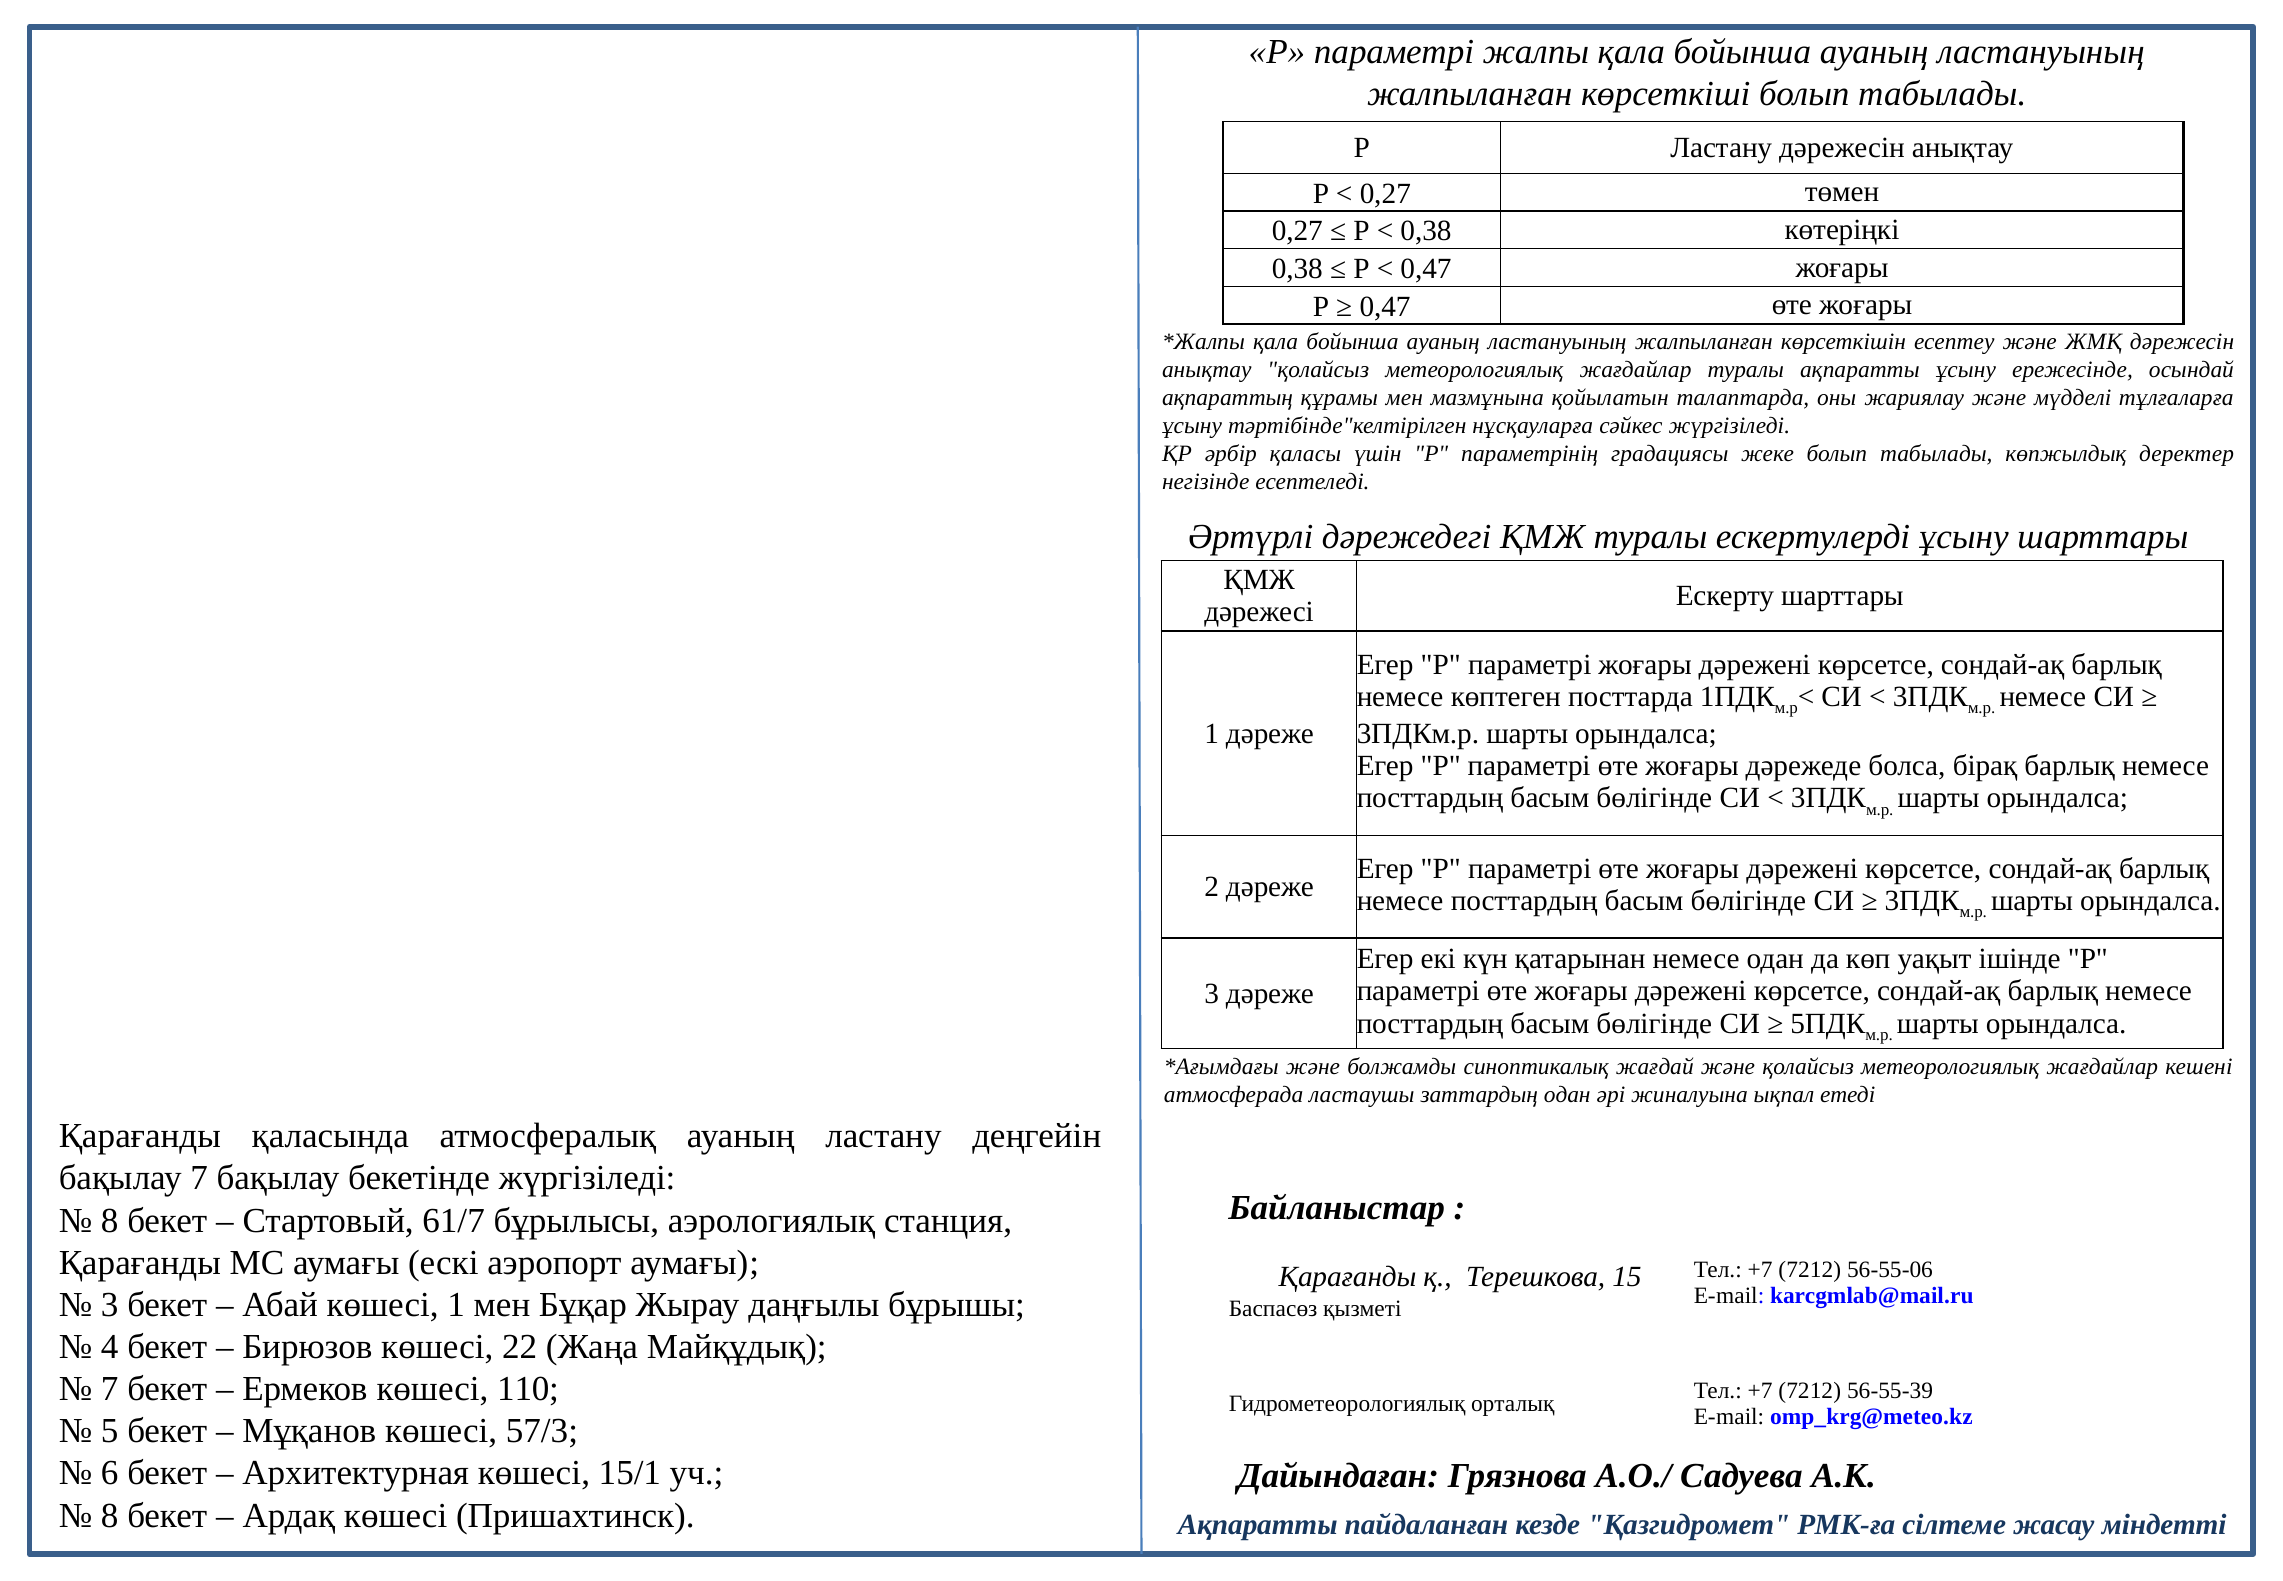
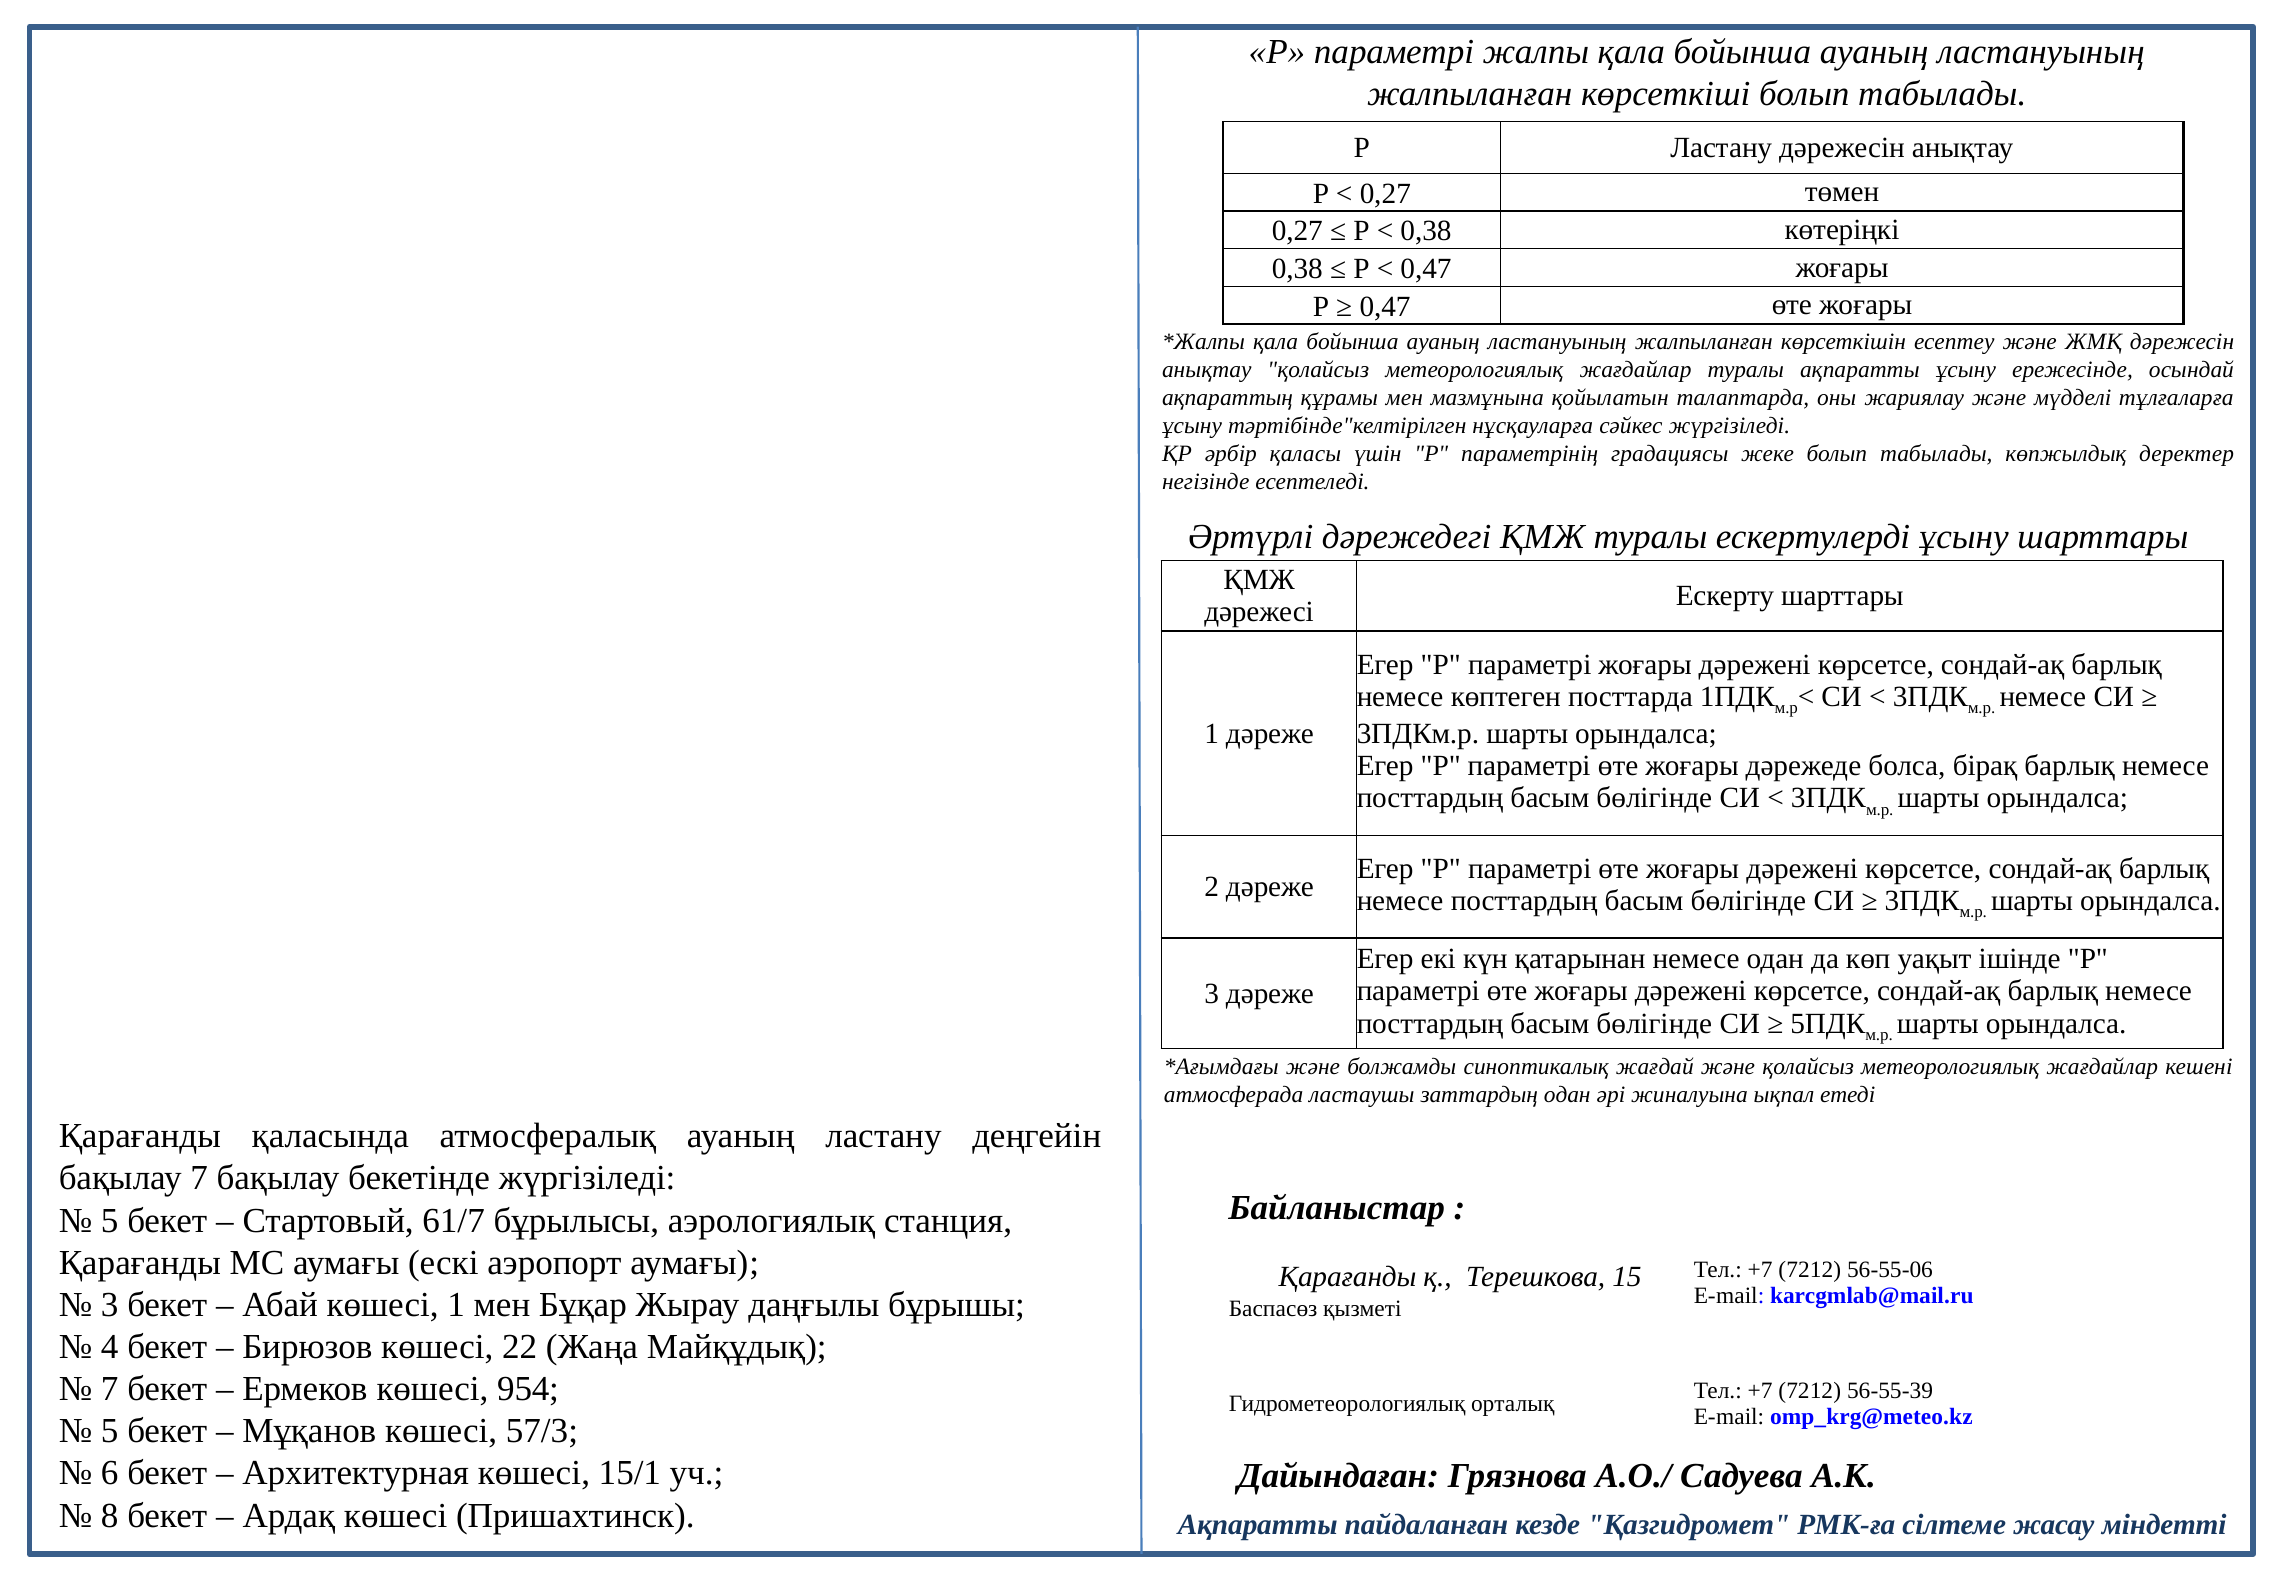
8: 8 -> 5 (110, 1220)
110: 110 -> 954 (528, 1389)
